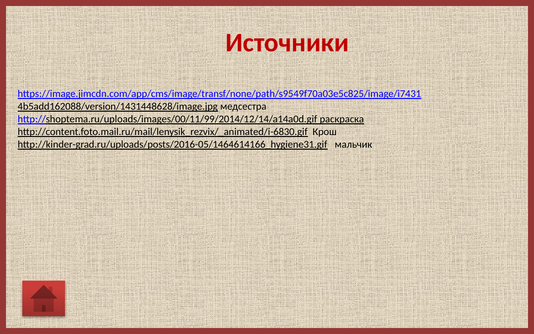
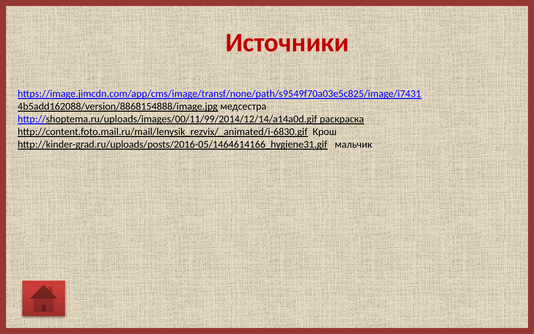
4b5add162088/version/1431448628/image.jpg: 4b5add162088/version/1431448628/image.jpg -> 4b5add162088/version/8868154888/image.jpg (118, 106)
